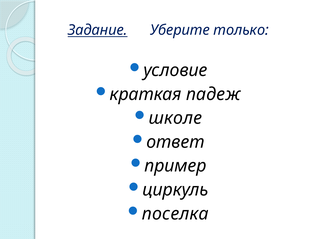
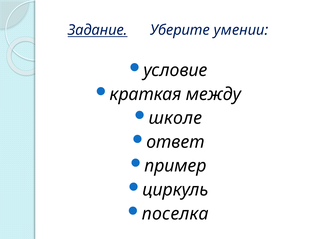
только: только -> умении (241, 30)
падеж: падеж -> между (214, 94)
